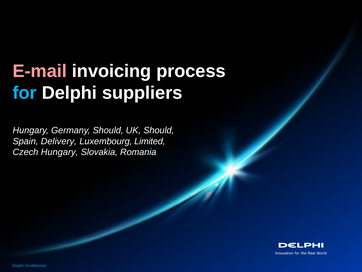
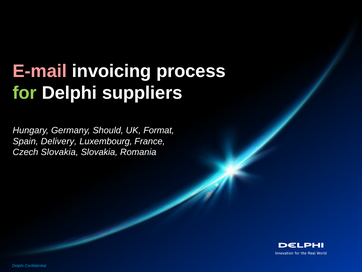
for colour: light blue -> light green (25, 93)
UK Should: Should -> Format (159, 130)
Limited: Limited -> France (150, 141)
Czech Hungary: Hungary -> Slovakia (60, 152)
